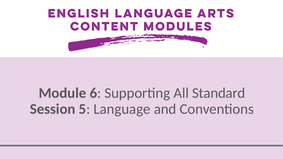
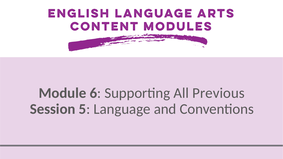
Standard: Standard -> Previous (219, 93)
